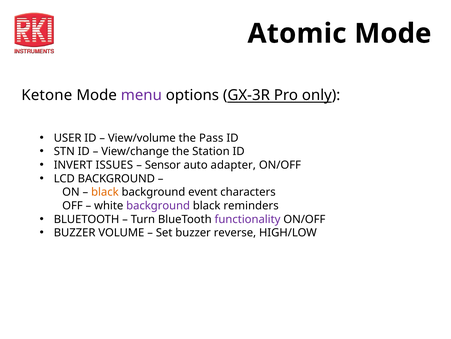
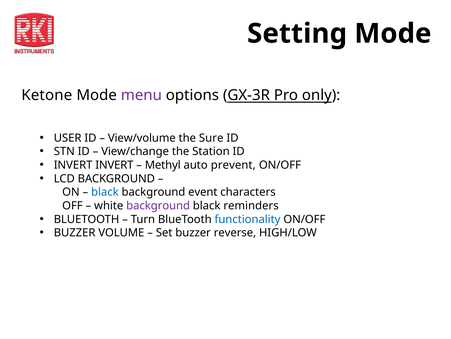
Atomic: Atomic -> Setting (297, 33)
Pass: Pass -> Sure (211, 138)
INVERT ISSUES: ISSUES -> INVERT (114, 165)
Sensor: Sensor -> Methyl (163, 165)
adapter: adapter -> prevent (233, 165)
black colour: orange -> blue (105, 192)
functionality colour: purple -> blue (248, 219)
